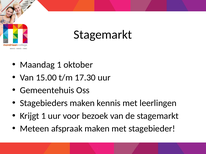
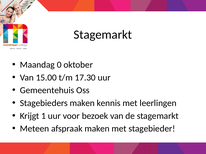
Maandag 1: 1 -> 0 (59, 65)
